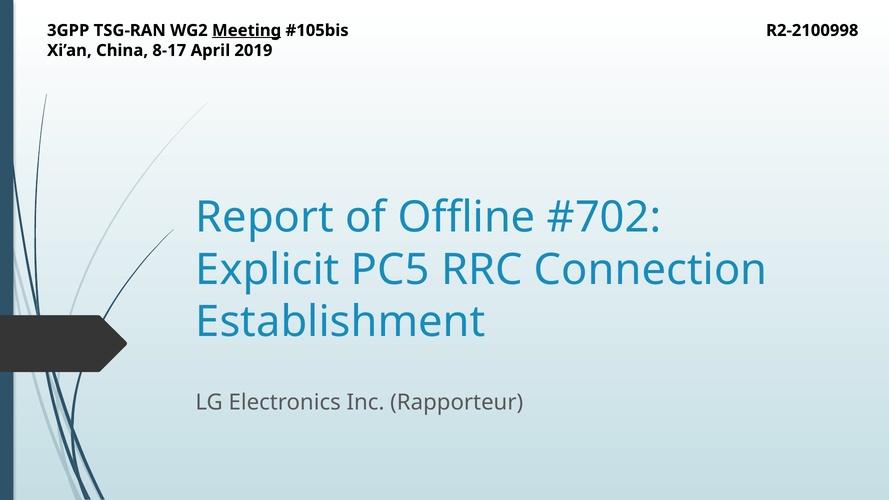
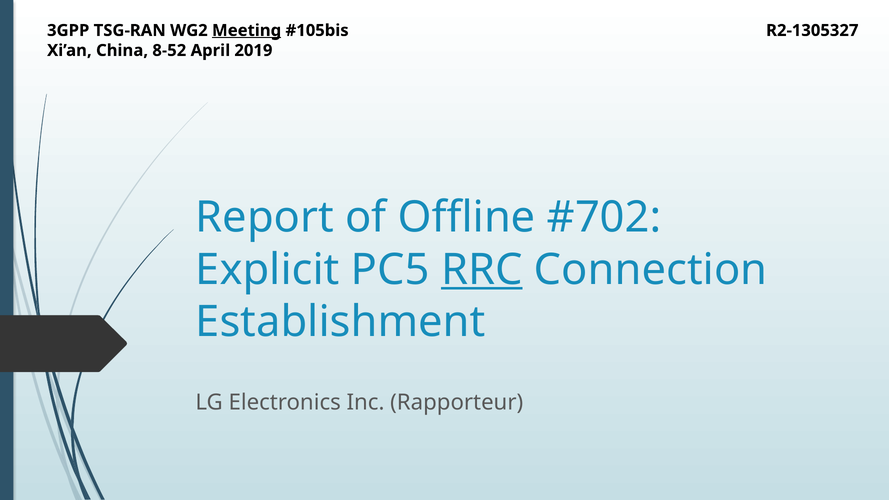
R2-2100998: R2-2100998 -> R2-1305327 (812, 30)
8-17: 8-17 -> 8-52 (169, 50)
RRC underline: none -> present (482, 270)
